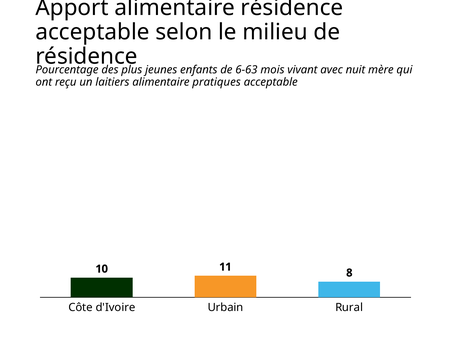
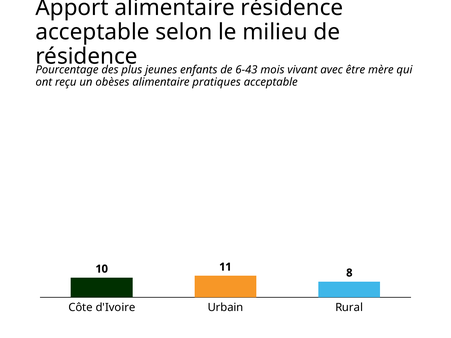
6-63: 6-63 -> 6-43 (246, 70)
nuit: nuit -> être (355, 70)
laitiers: laitiers -> obèses (112, 82)
